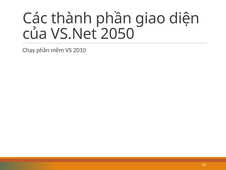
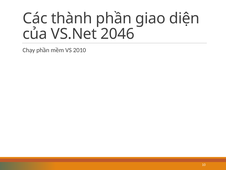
2050: 2050 -> 2046 (117, 34)
